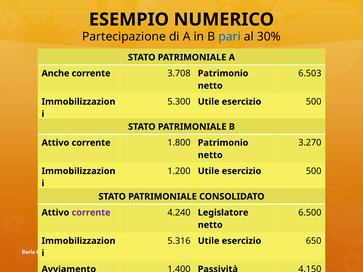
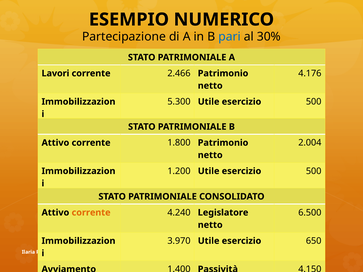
6.503: 6.503 -> 4.176 (310, 73)
Anche: Anche -> Lavori (55, 73)
3.708: 3.708 -> 2.466 (179, 73)
3.270: 3.270 -> 2.004 (310, 143)
corrente colour: purple -> orange (91, 213)
5.316: 5.316 -> 3.970 (179, 241)
